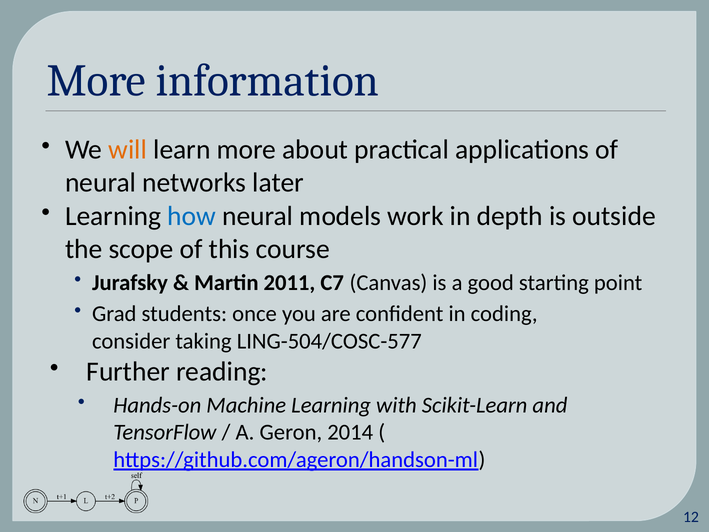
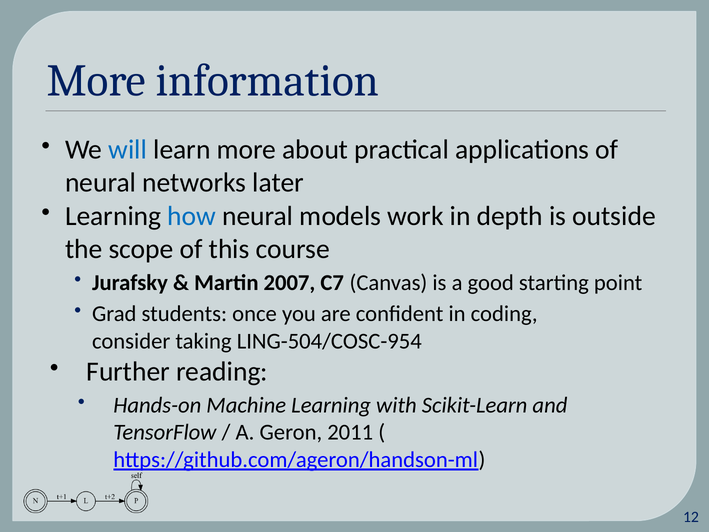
will colour: orange -> blue (128, 150)
2011: 2011 -> 2007 (289, 283)
LING-504/COSC-577: LING-504/COSC-577 -> LING-504/COSC-954 (329, 341)
2014: 2014 -> 2011 (350, 432)
